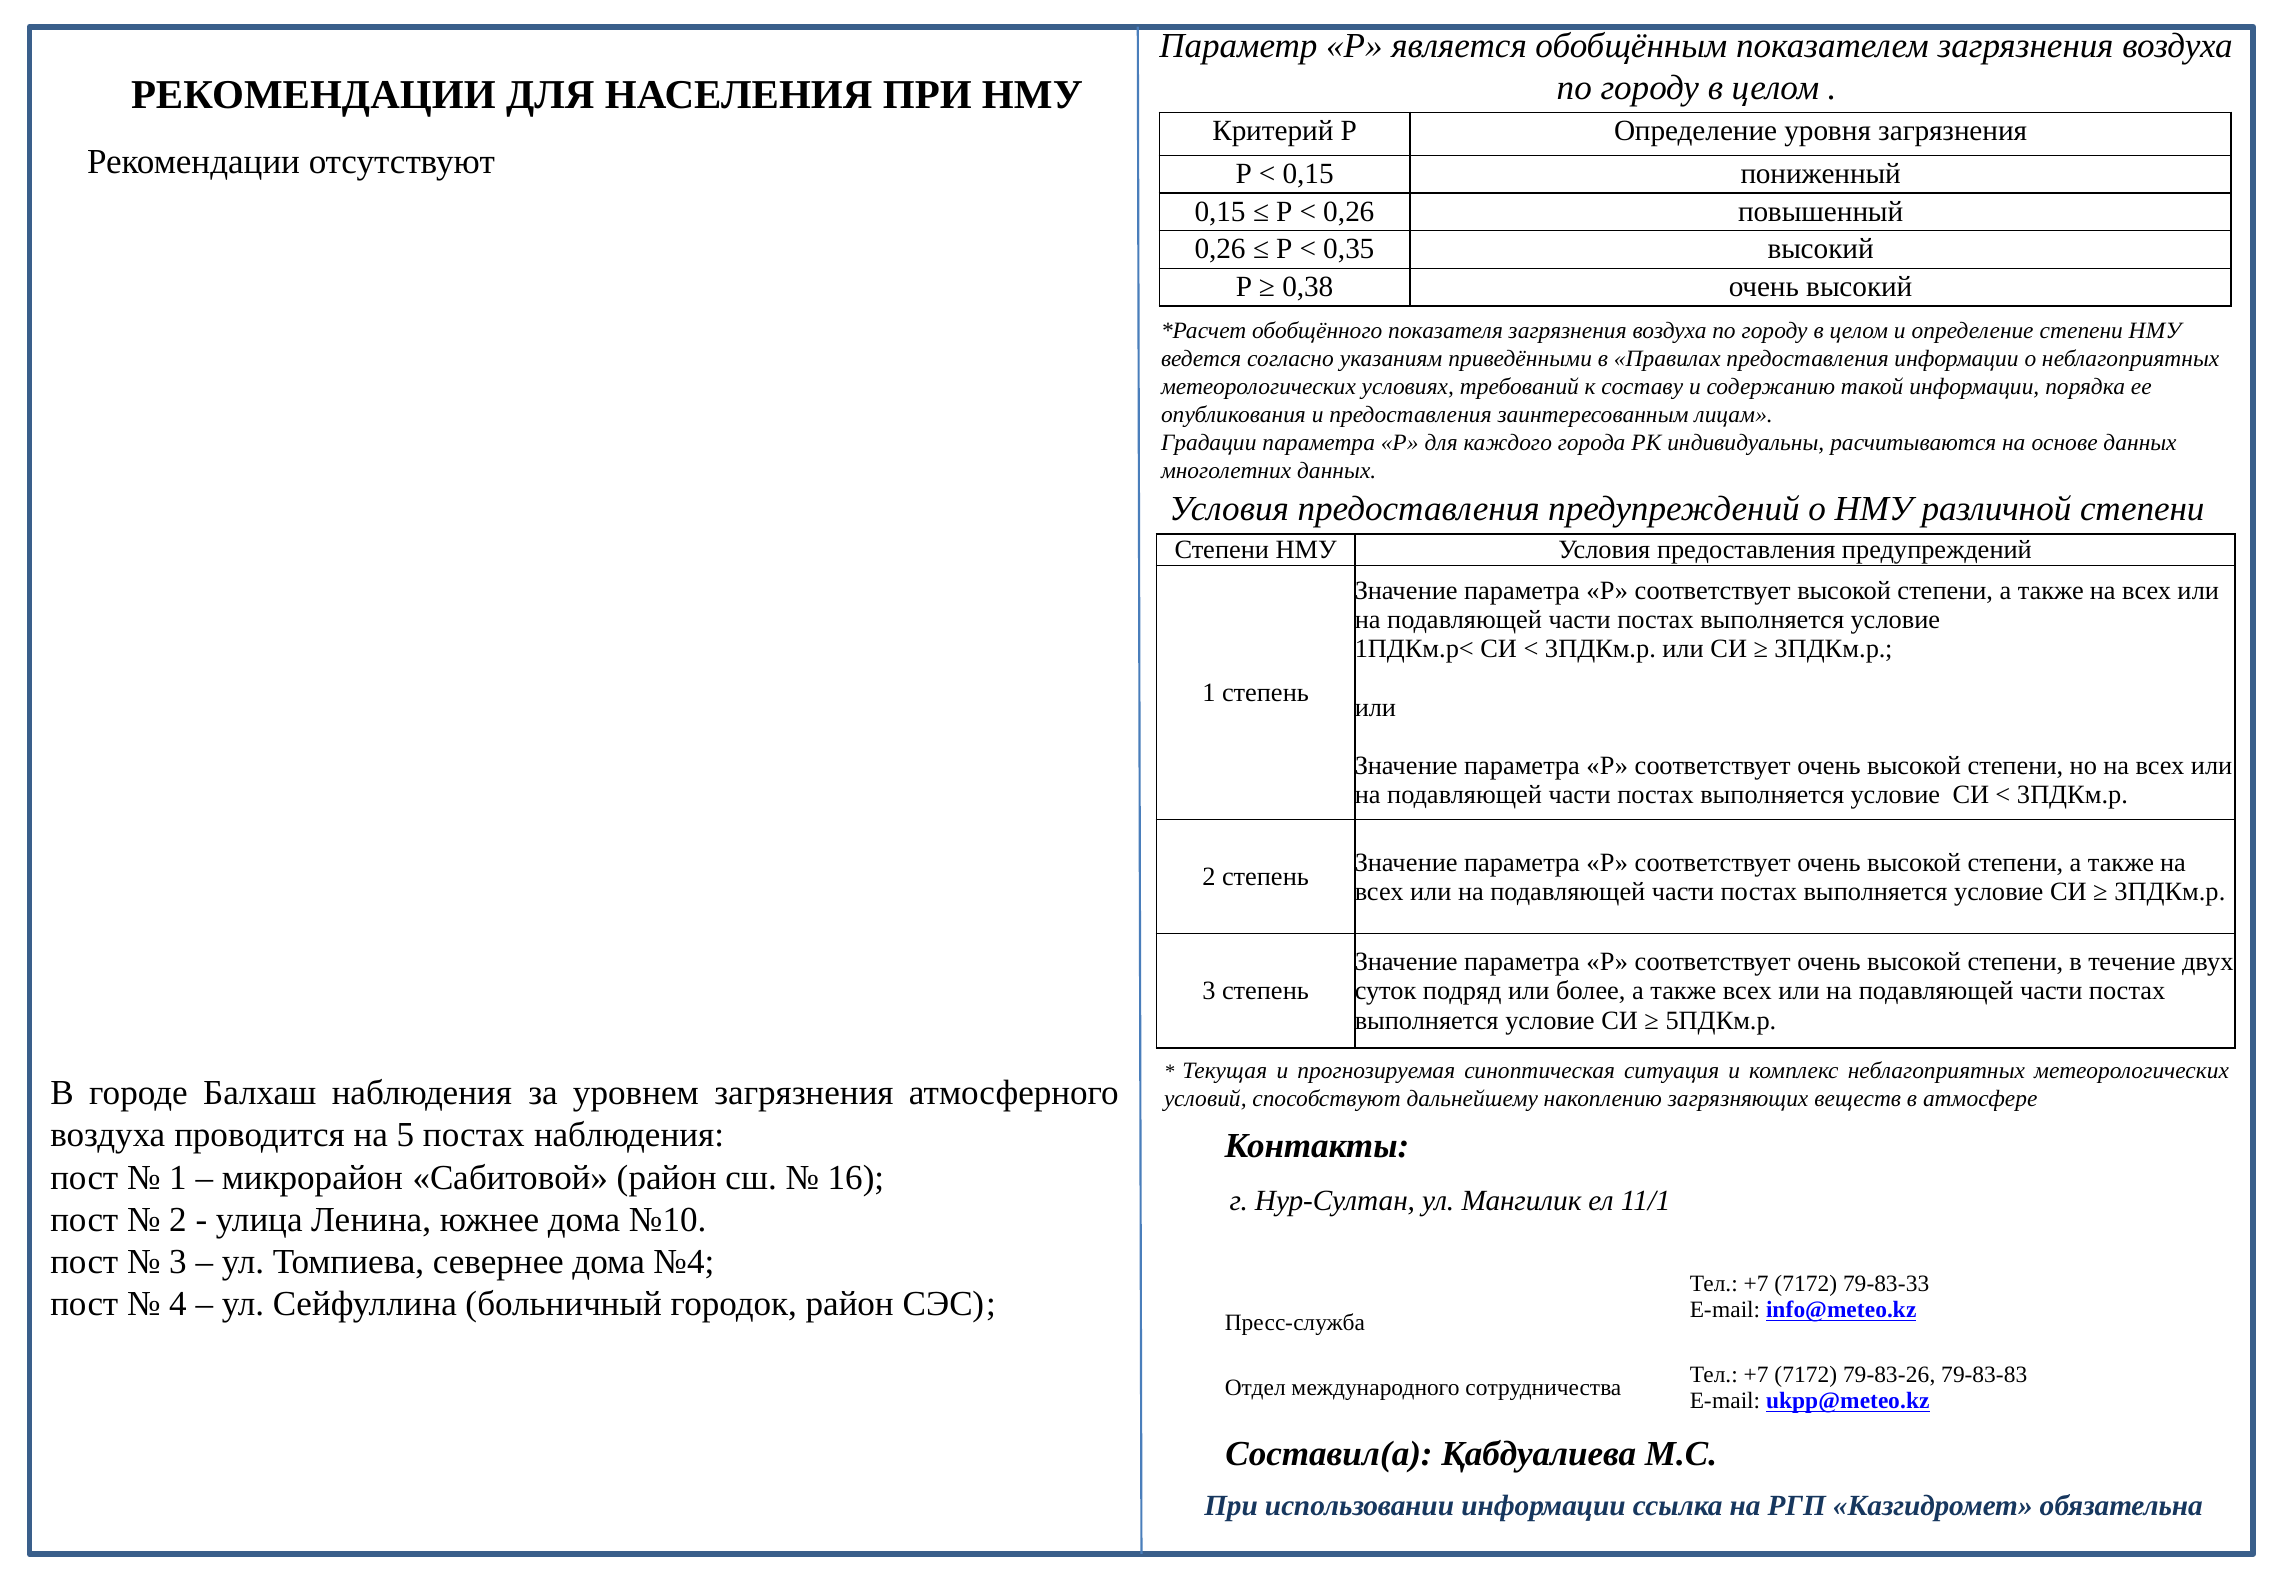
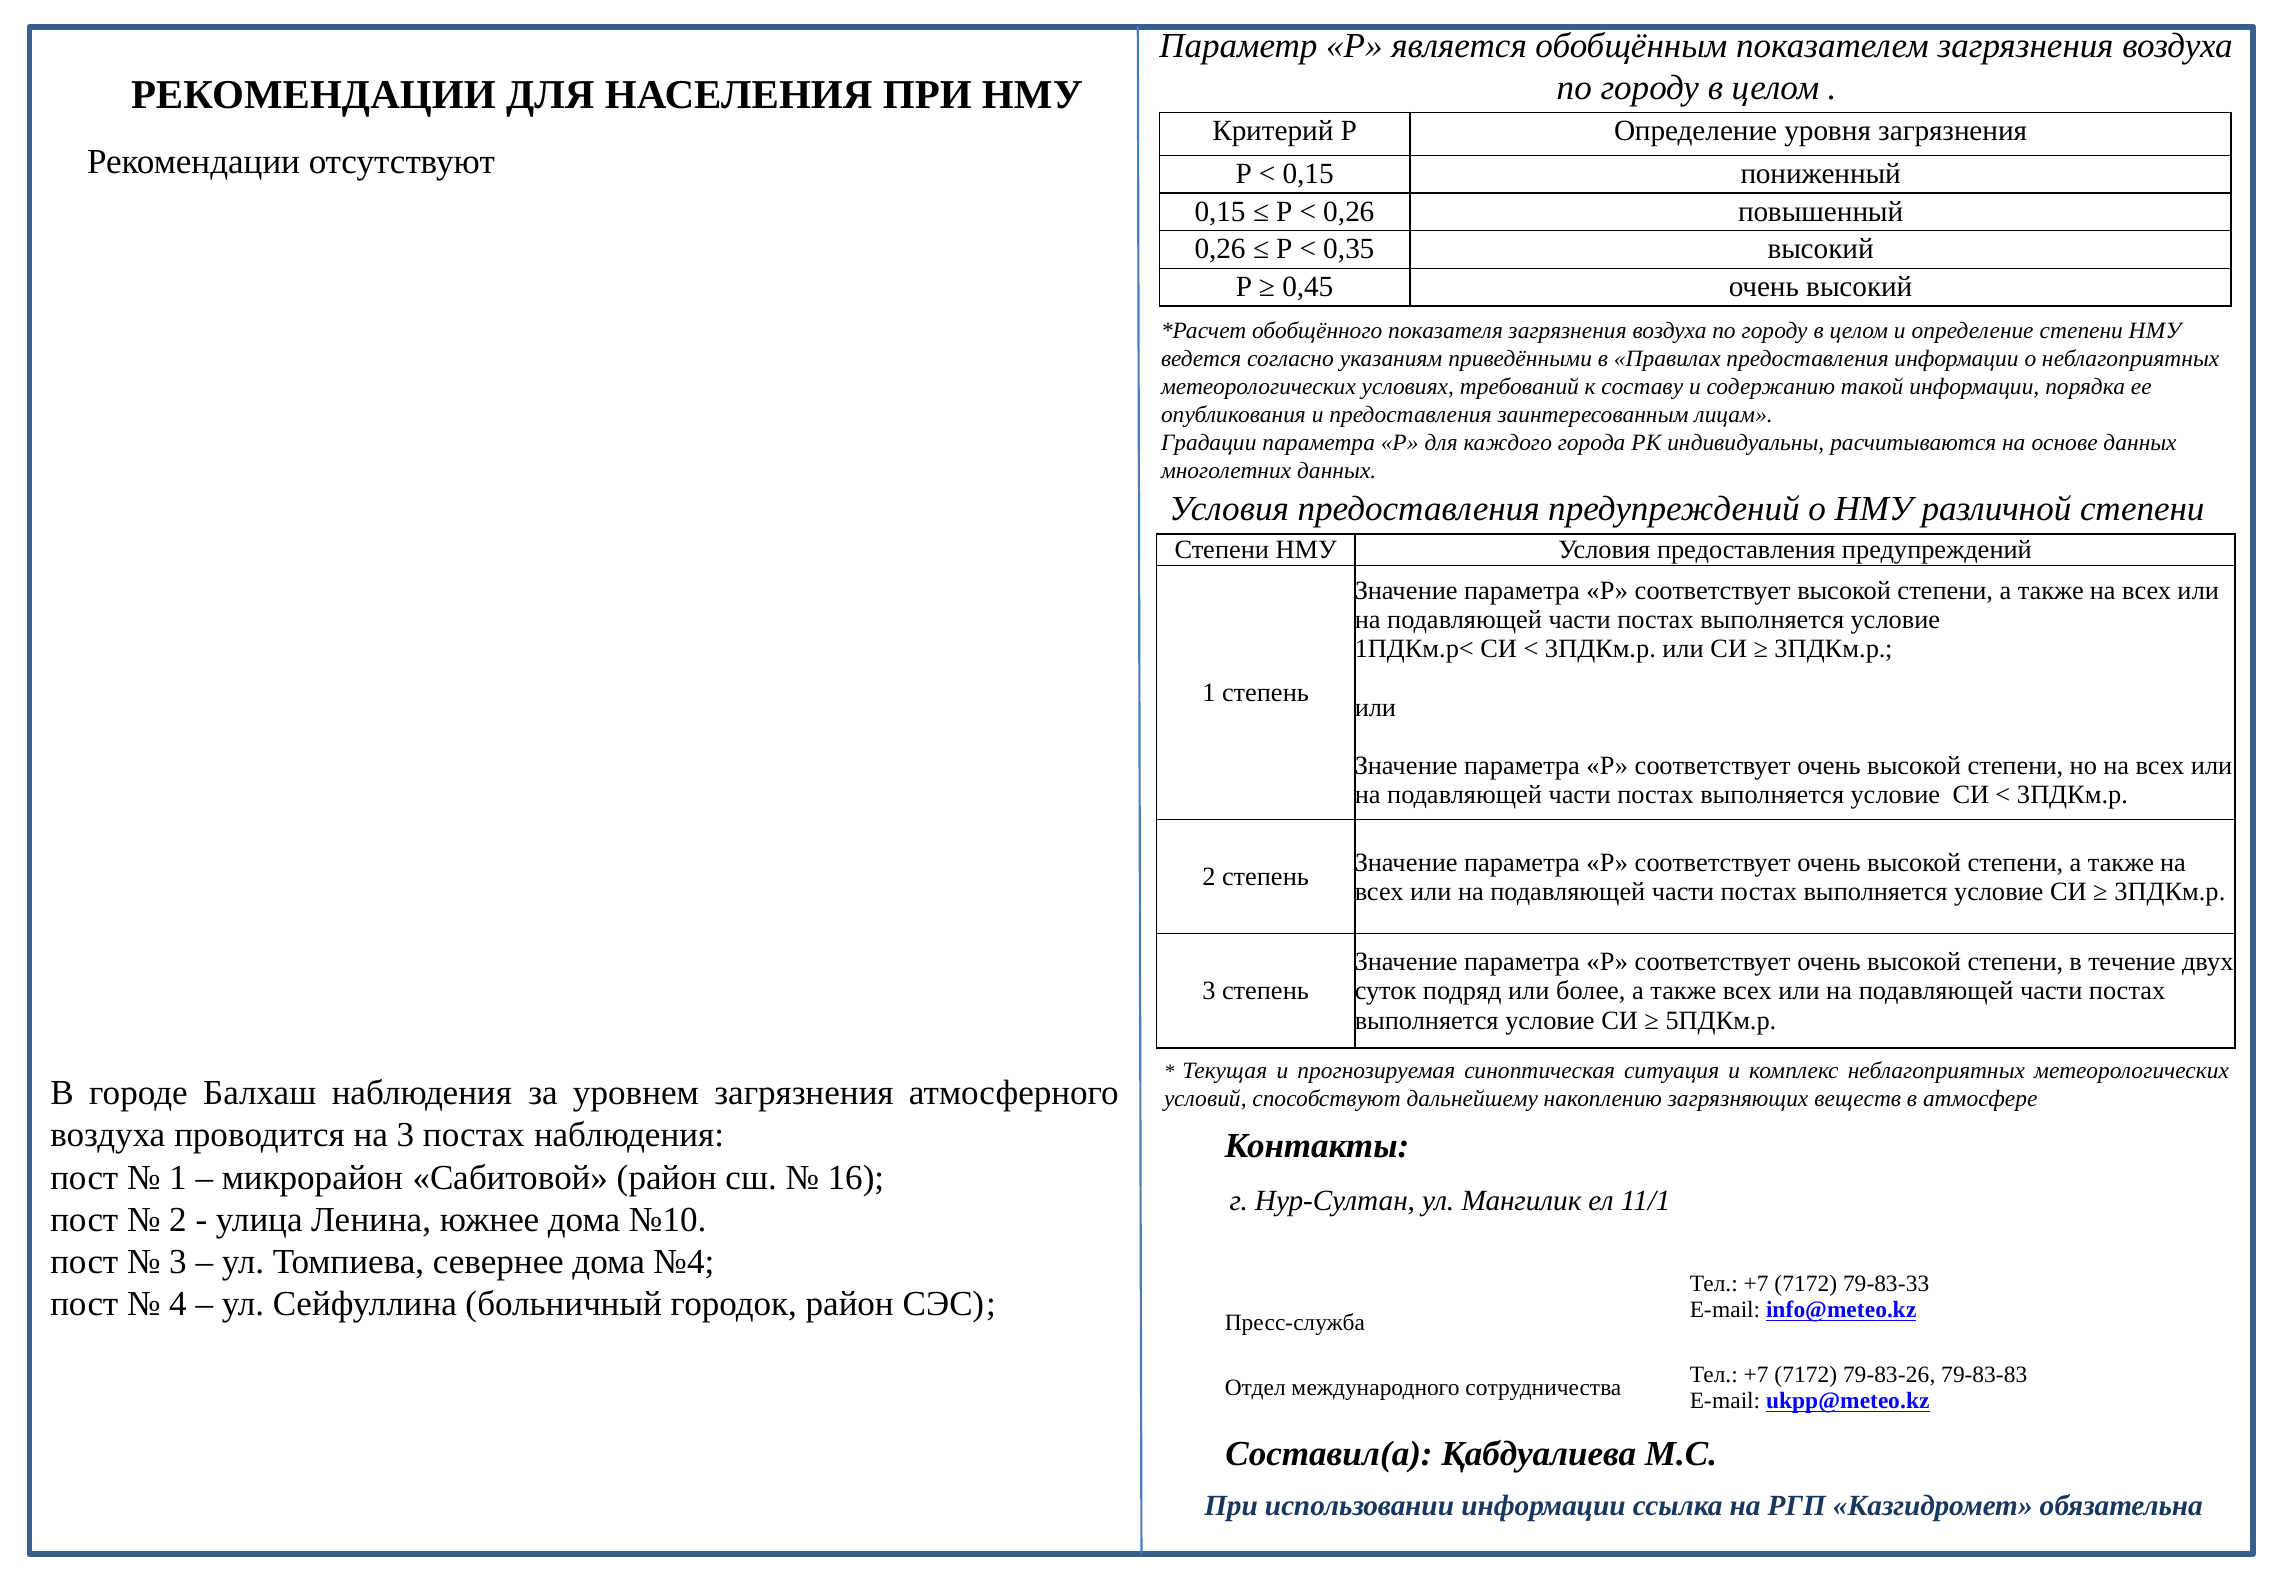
0,38: 0,38 -> 0,45 (1308, 287)
на 5: 5 -> 3 (405, 1135)
